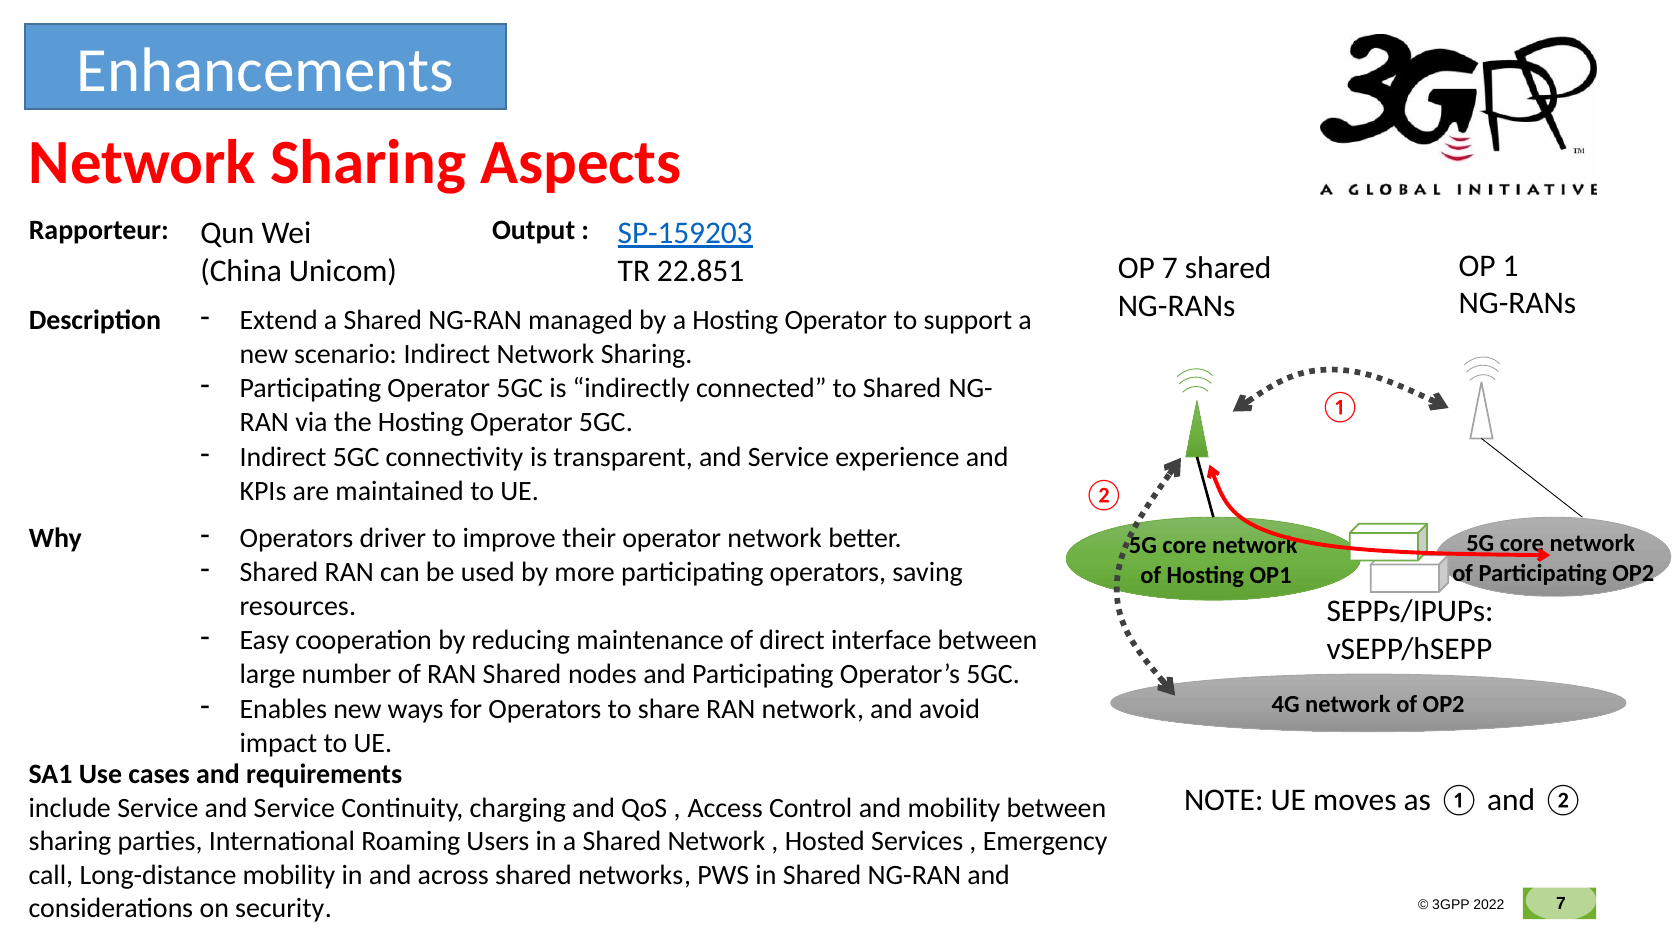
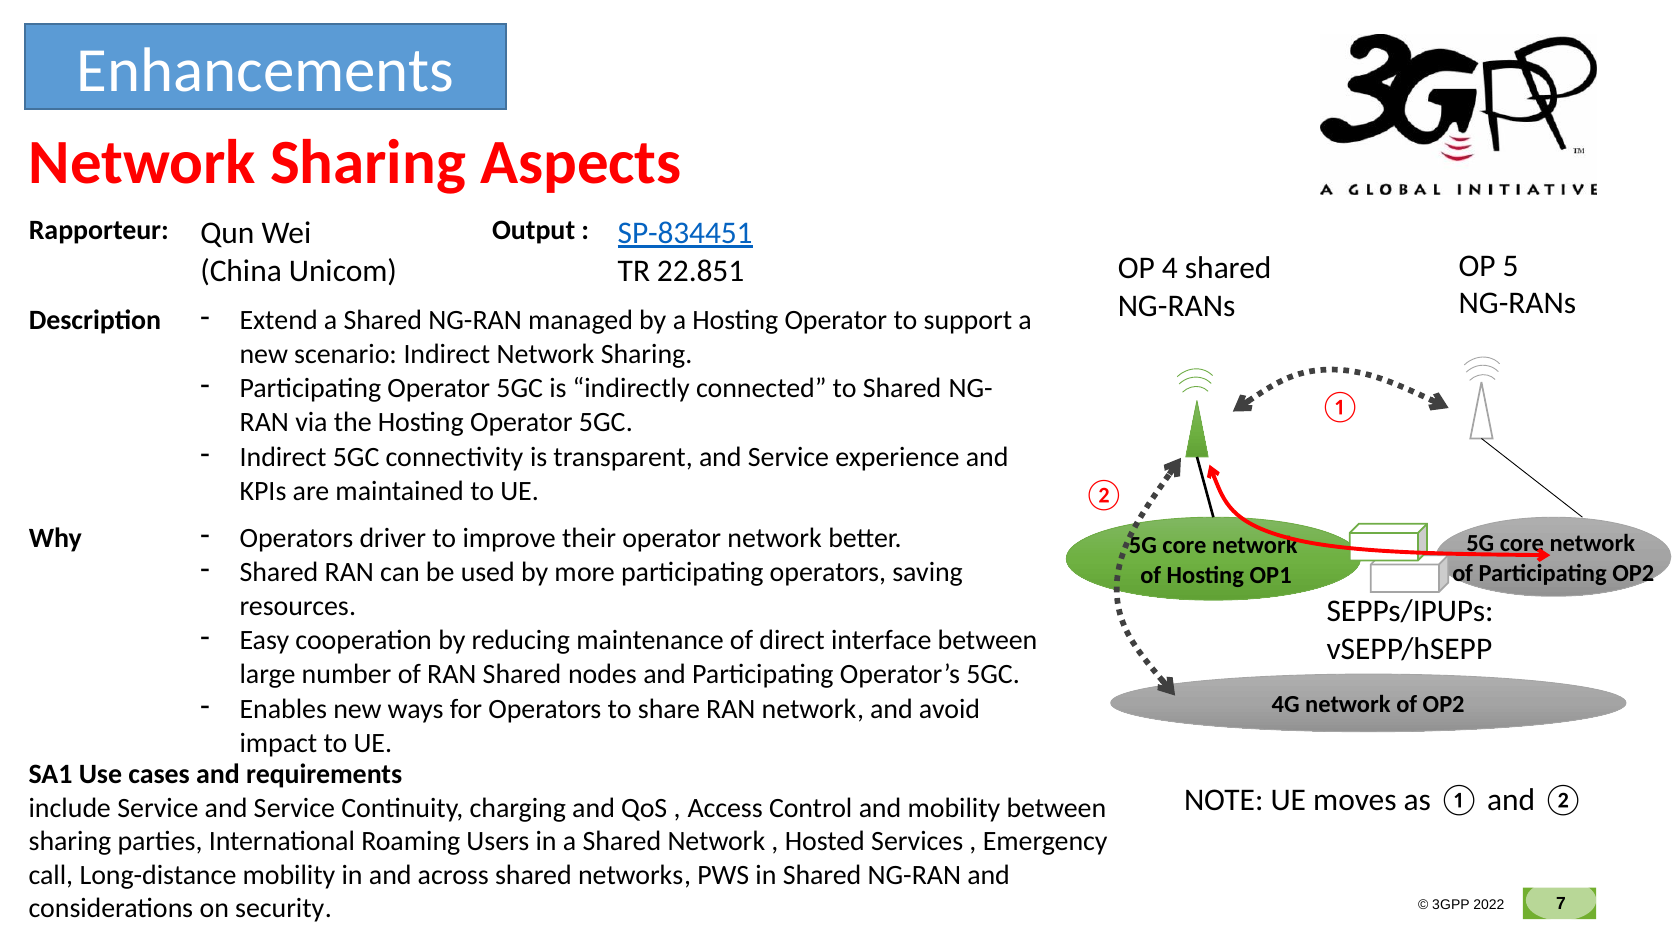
SP-159203: SP-159203 -> SP-834451 (685, 233)
1: 1 -> 5 (1511, 266)
OP 7: 7 -> 4 (1170, 268)
